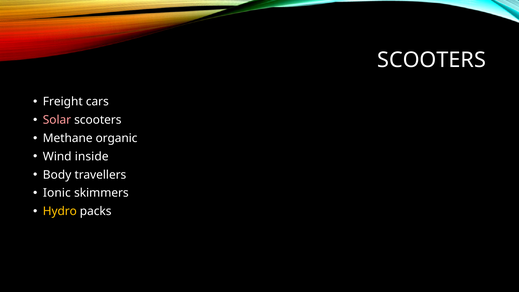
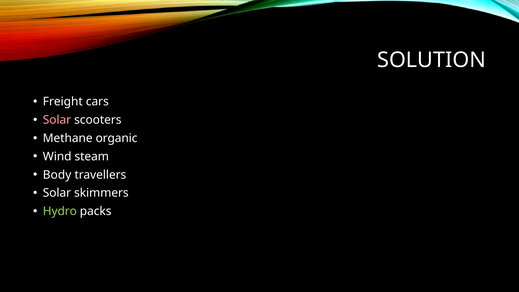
SCOOTERS: SCOOTERS -> SOLUTION (432, 60)
inside: inside -> steam (92, 156)
Ionic: Ionic -> Solar (57, 193)
Hydro colour: yellow -> light green (60, 211)
